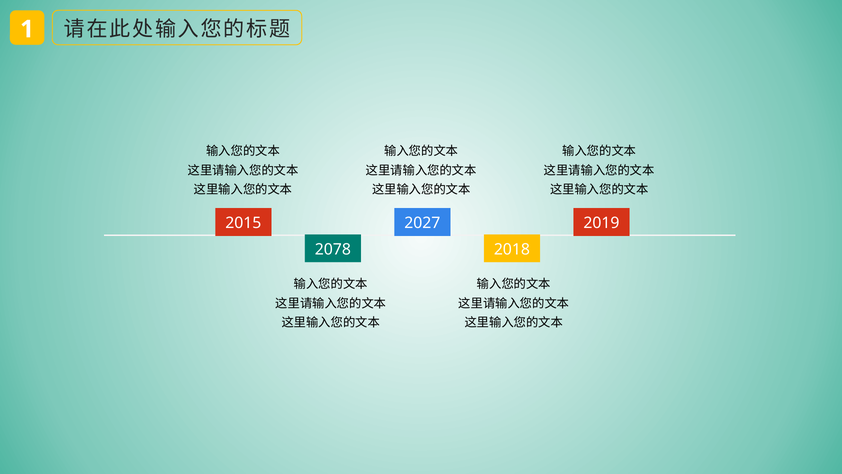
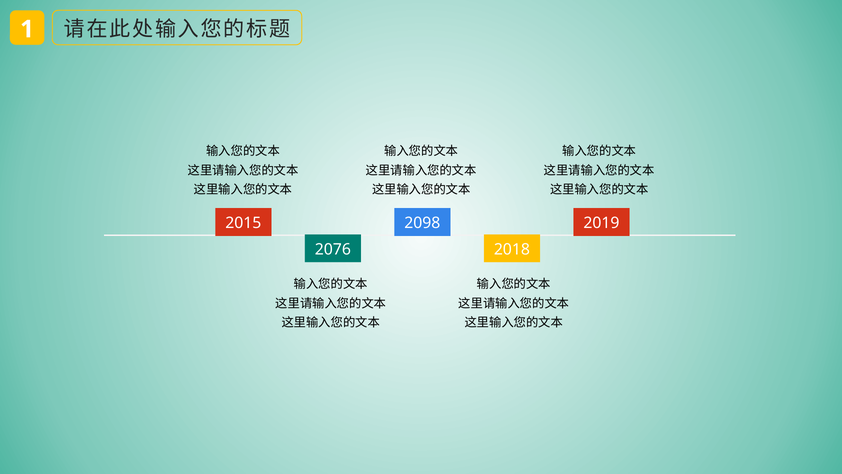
2027: 2027 -> 2098 (422, 223)
2078: 2078 -> 2076 (333, 249)
